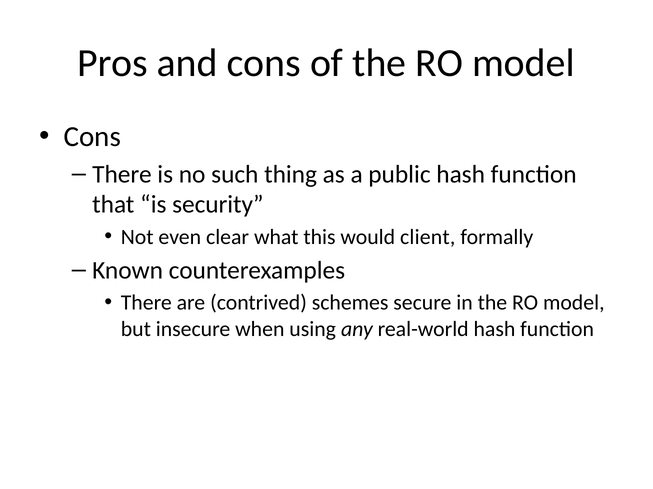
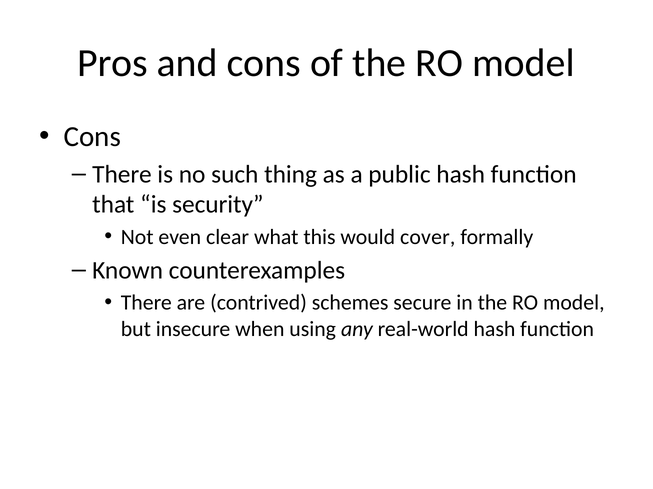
client: client -> cover (428, 237)
